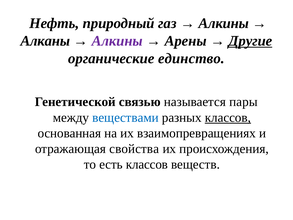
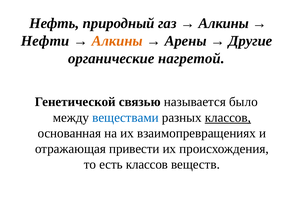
Алканы: Алканы -> Нефти (45, 41)
Алкины colour: purple -> orange (117, 41)
Другие underline: present -> none (250, 41)
единство: единство -> нагретой (191, 58)
пары: пары -> было (243, 102)
свойства: свойства -> привести (134, 149)
